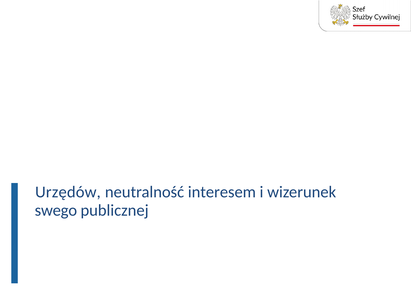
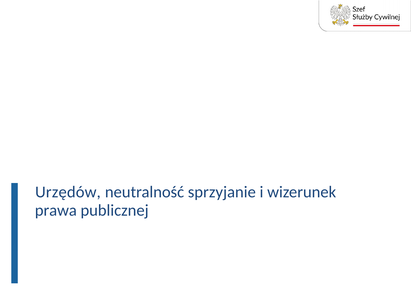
interesem: interesem -> sprzyjanie (222, 192)
swego: swego -> prawa (56, 211)
